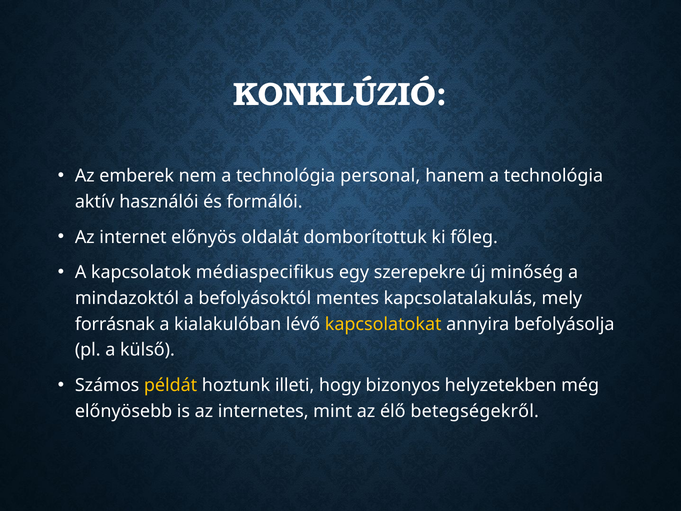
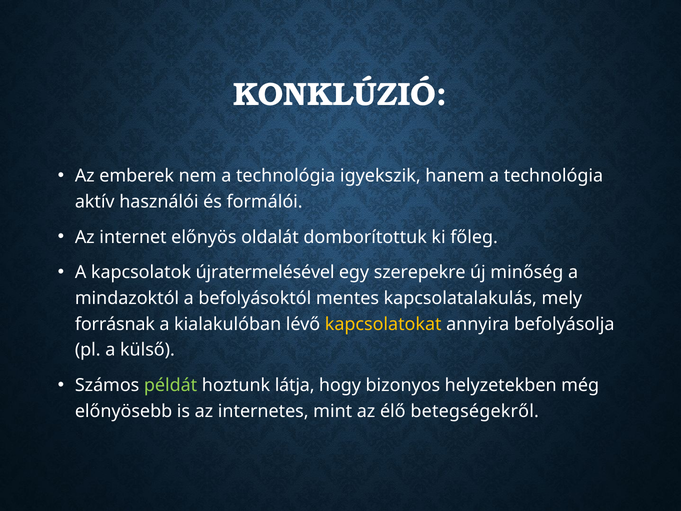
personal: personal -> igyekszik (380, 176)
médiaspecifikus: médiaspecifikus -> újratermelésével (265, 272)
példát colour: yellow -> light green (171, 385)
illeti: illeti -> látja (295, 385)
